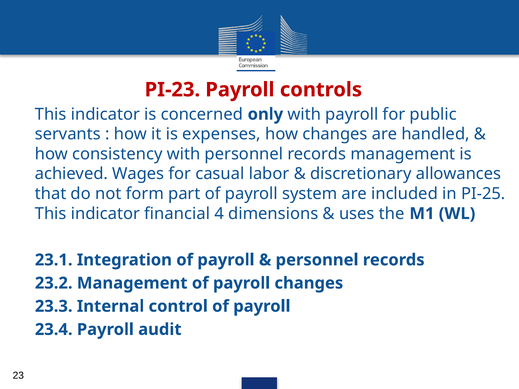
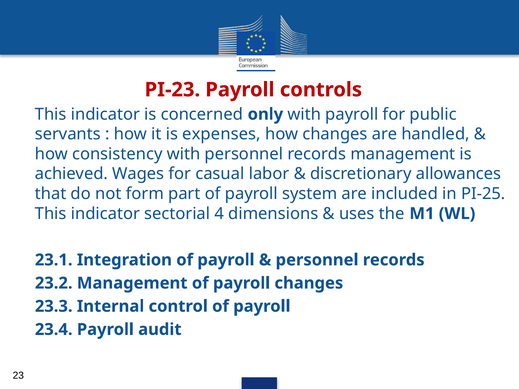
financial: financial -> sectorial (177, 214)
